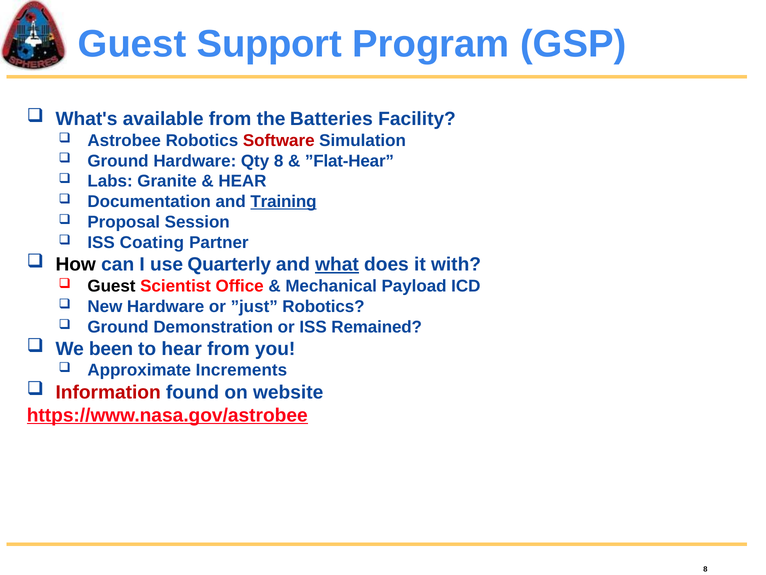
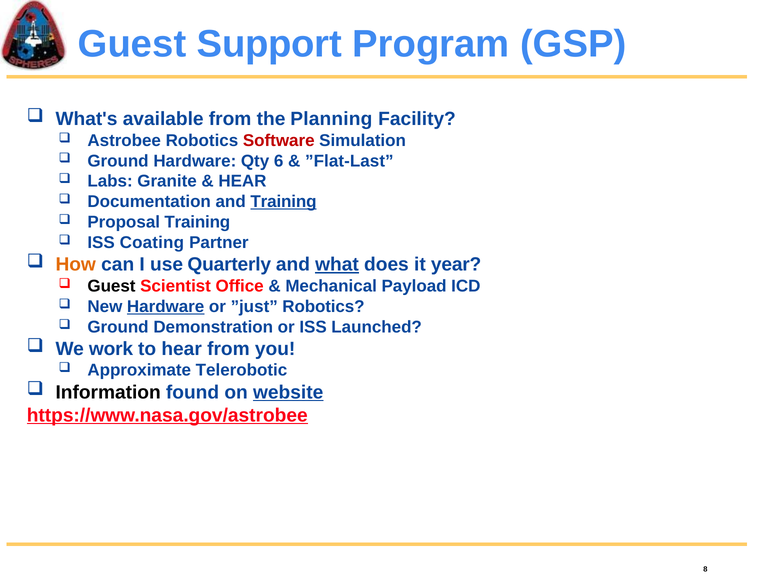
Batteries: Batteries -> Planning (331, 119)
Qty 8: 8 -> 6 (279, 161)
”Flat-Hear: ”Flat-Hear -> ”Flat-Last (349, 161)
Proposal Session: Session -> Training (197, 222)
How colour: black -> orange (76, 264)
with: with -> year (456, 264)
Hardware underline: none -> present (166, 306)
Remained: Remained -> Launched (377, 327)
been: been -> work (111, 349)
Increments: Increments -> Telerobotic (241, 370)
Information colour: red -> black (108, 392)
website underline: none -> present (288, 392)
